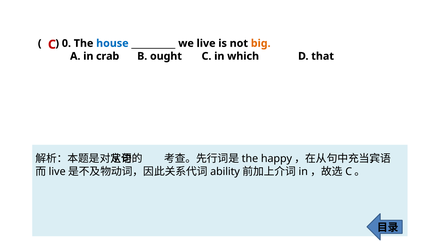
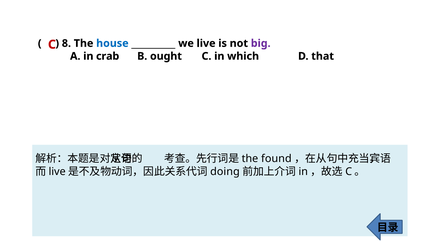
0: 0 -> 8 (66, 43)
big colour: orange -> purple (261, 43)
happy: happy -> found (276, 159)
ability: ability -> doing (225, 172)
